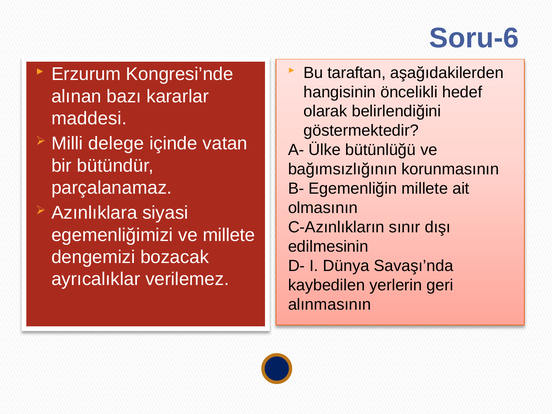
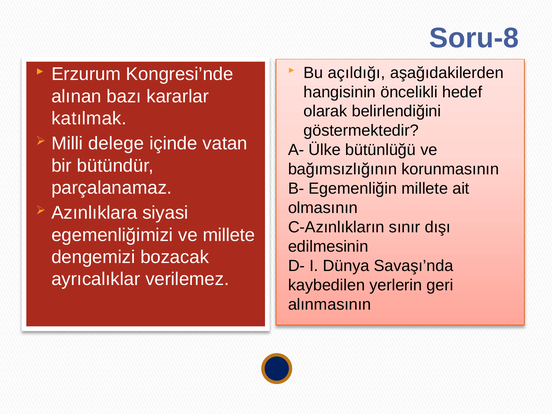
Soru-6: Soru-6 -> Soru-8 (474, 38)
taraftan: taraftan -> açıldığı (357, 73)
maddesi: maddesi -> katılmak (89, 118)
